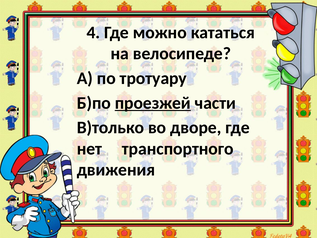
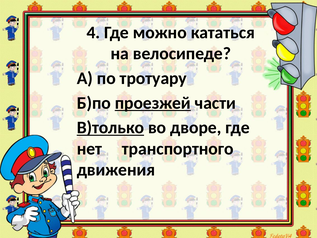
В)только underline: none -> present (110, 127)
